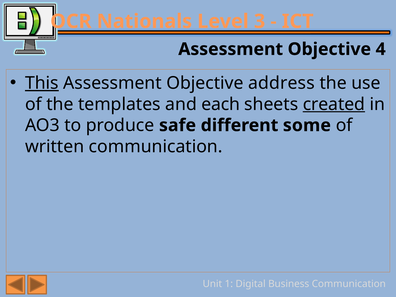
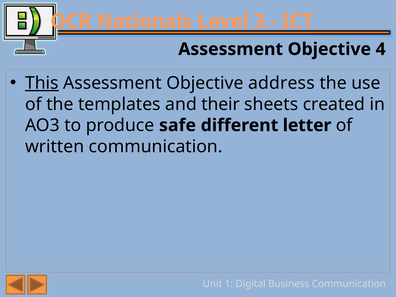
each: each -> their (221, 104)
created underline: present -> none (334, 104)
some: some -> letter (307, 125)
